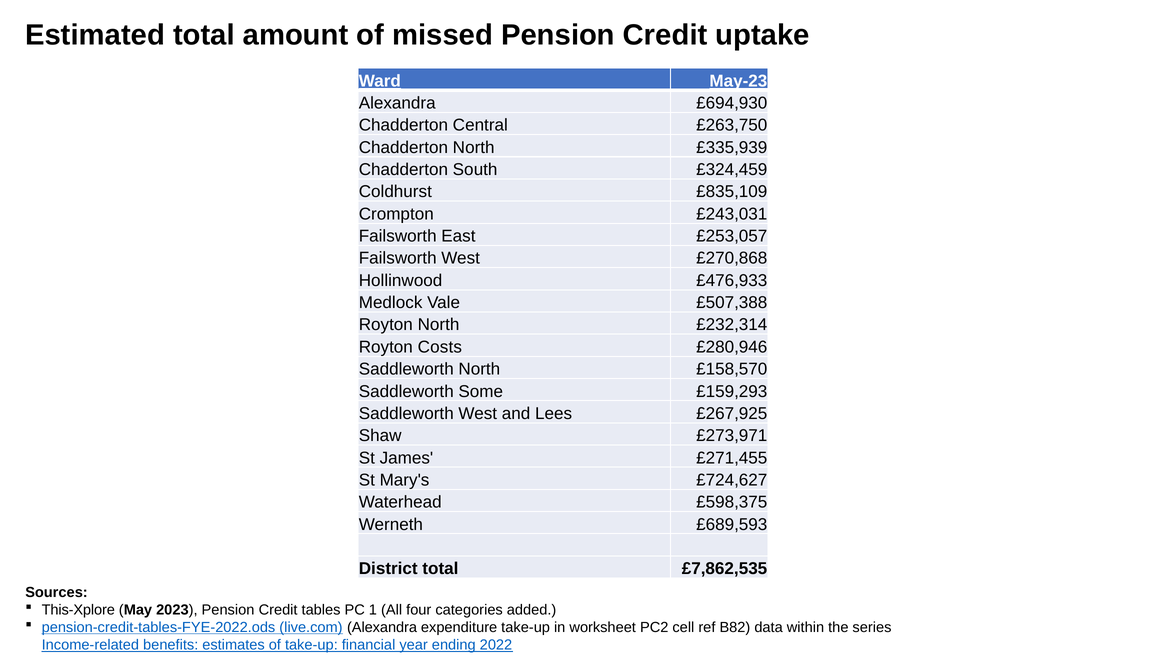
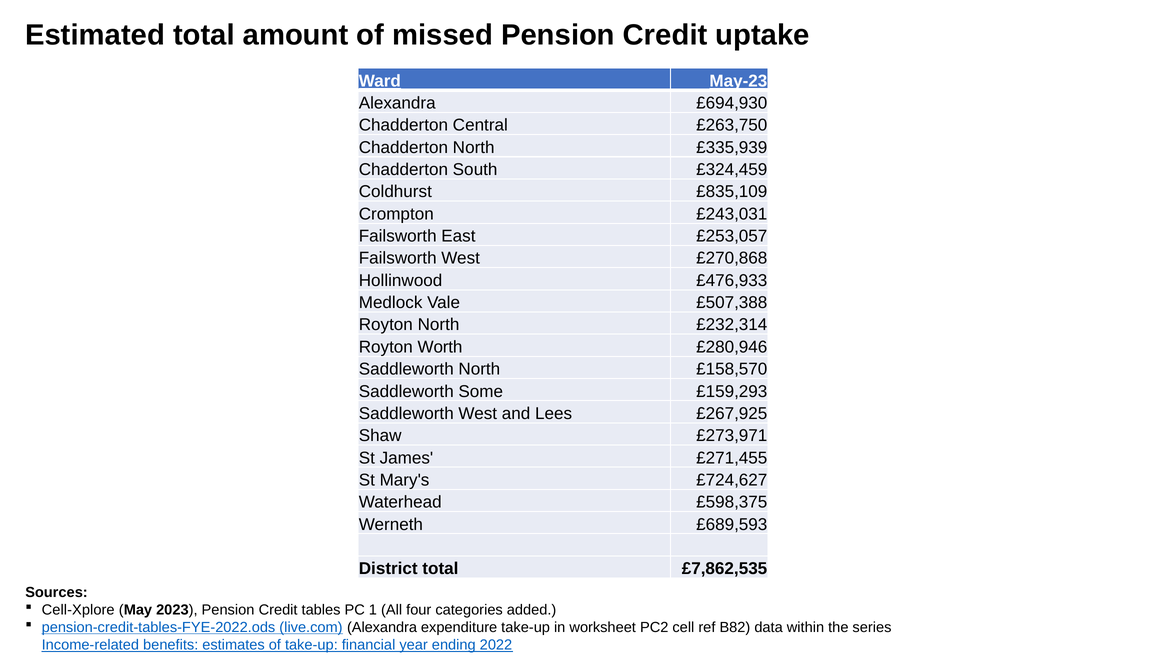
Costs: Costs -> Worth (440, 347)
This-Xplore: This-Xplore -> Cell-Xplore (78, 610)
